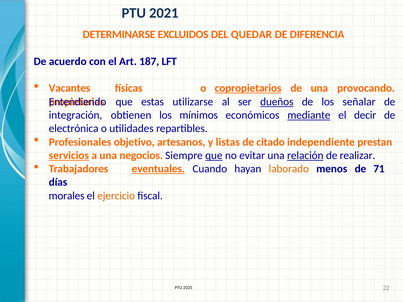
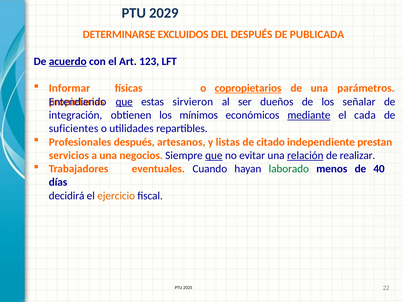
2021: 2021 -> 2029 (164, 13)
DEL QUEDAR: QUEDAR -> DESPUÉS (252, 35)
DIFERENCIA: DIFERENCIA -> PUBLICADA (317, 35)
acuerdo underline: none -> present (68, 61)
187: 187 -> 123 (149, 61)
Vacantes: Vacantes -> Informar (69, 88)
provocando: provocando -> parámetros (366, 88)
que underline: none -> present (124, 102)
utilizarse: utilizarse -> sirvieron (193, 102)
dueños underline: present -> none (277, 102)
decir: decir -> cada (365, 115)
electrónica: electrónica -> suficientes (74, 129)
Profesionales objetivo: objetivo -> después (134, 142)
servicios underline: present -> none (69, 156)
eventuales underline: present -> none (158, 169)
laborado colour: orange -> green (289, 169)
71: 71 -> 40 (379, 169)
morales: morales -> decidirá (67, 196)
